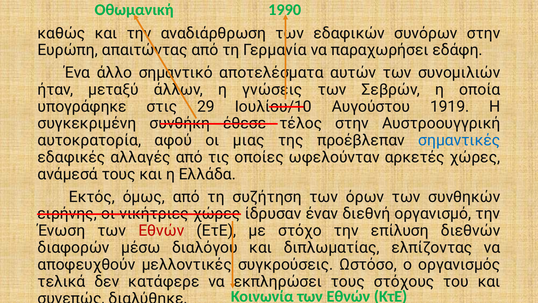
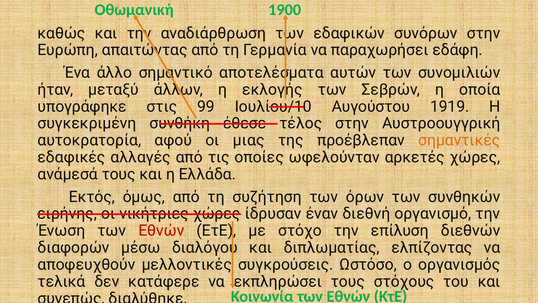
1990: 1990 -> 1900 (285, 10)
γνώσεις: γνώσεις -> εκλογής (272, 89)
29: 29 -> 99 (206, 106)
σημαντικές colour: blue -> orange (459, 140)
